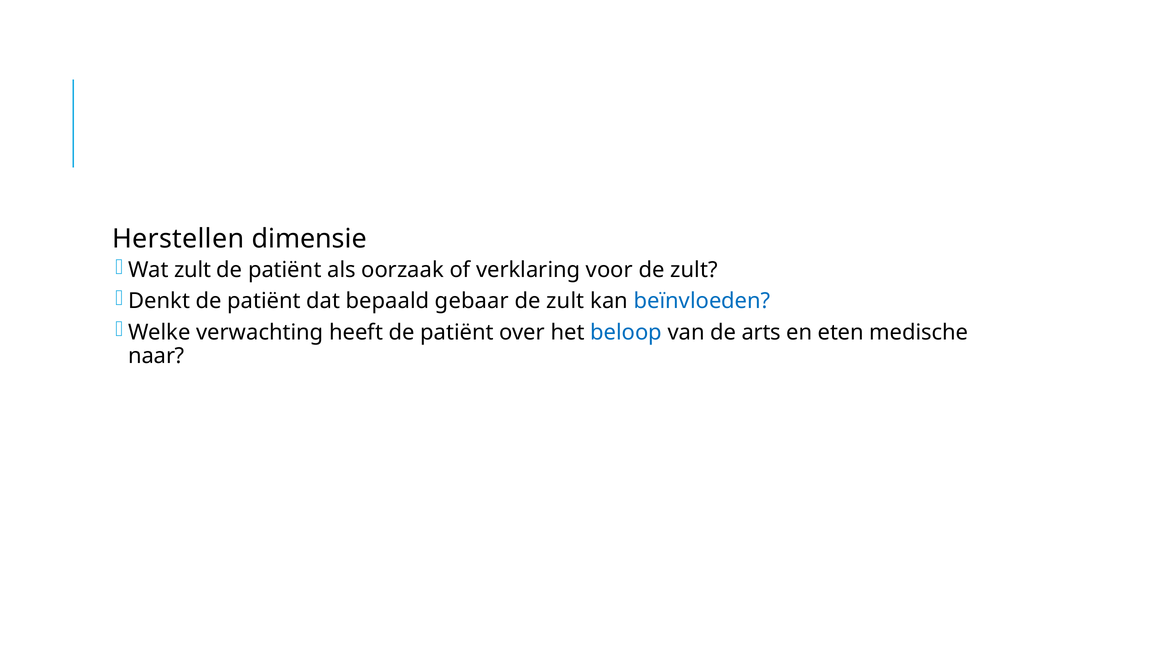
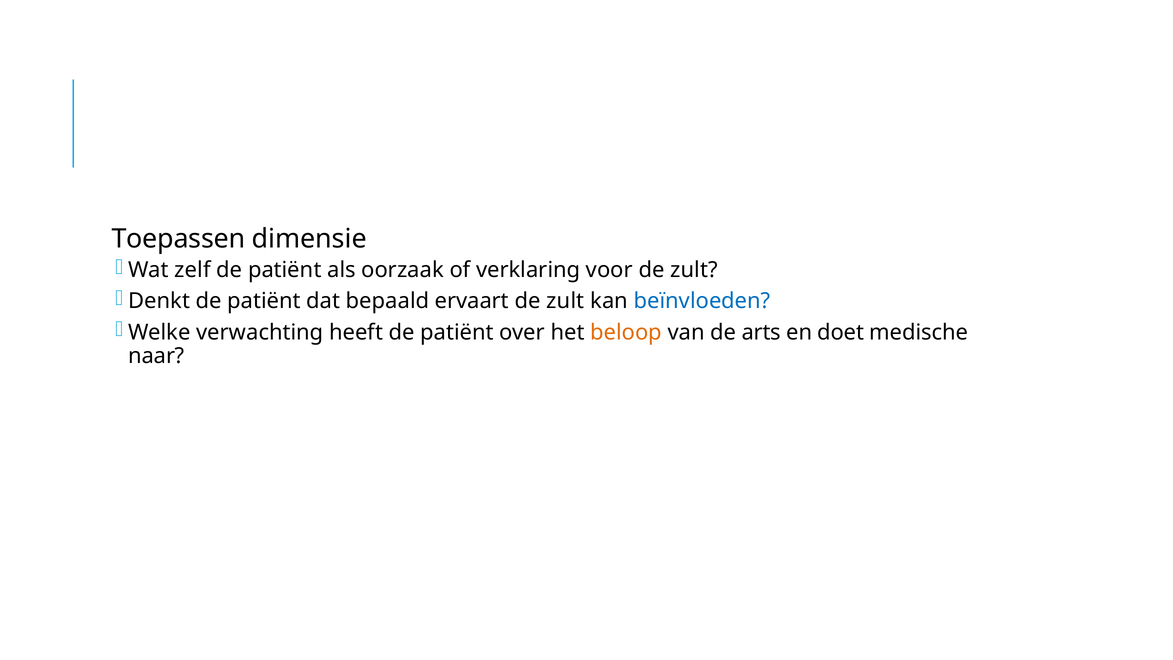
Herstellen: Herstellen -> Toepassen (178, 239)
Wat zult: zult -> zelf (192, 270)
gebaar: gebaar -> ervaart (472, 301)
beloop colour: blue -> orange (626, 332)
eten: eten -> doet (841, 332)
